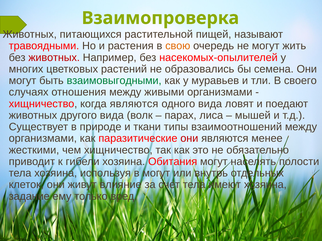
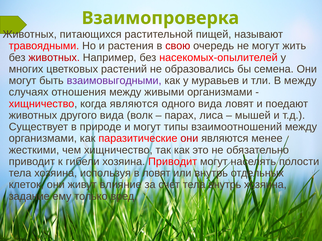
свою colour: orange -> red (178, 46)
взаимовыгодными colour: green -> purple (114, 81)
В своего: своего -> между (300, 81)
и ткани: ткани -> могут (147, 127)
хозяина Обитания: Обитания -> Приводит (173, 162)
в могут: могут -> ловят (156, 173)
тела имеют: имеют -> внутрь (225, 185)
